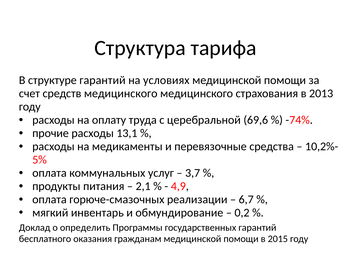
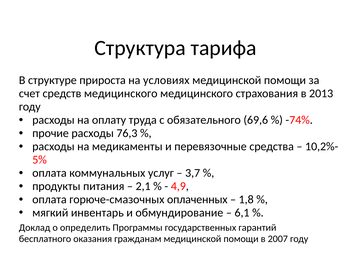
структуре гарантий: гарантий -> прироста (103, 80)
церебральной: церебральной -> обязательного (204, 120)
13,1: 13,1 -> 76,3 (127, 133)
реализации: реализации -> оплаченных (197, 199)
6,7: 6,7 -> 1,8 (246, 199)
0,2: 0,2 -> 6,1 (242, 213)
2015: 2015 -> 2007 (278, 239)
